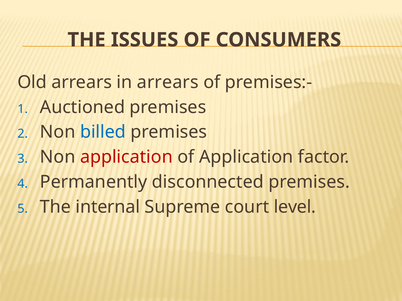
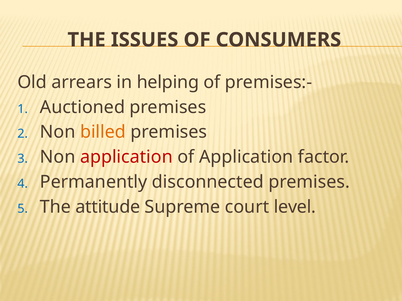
in arrears: arrears -> helping (168, 82)
billed colour: blue -> orange (103, 132)
internal: internal -> attitude (108, 207)
